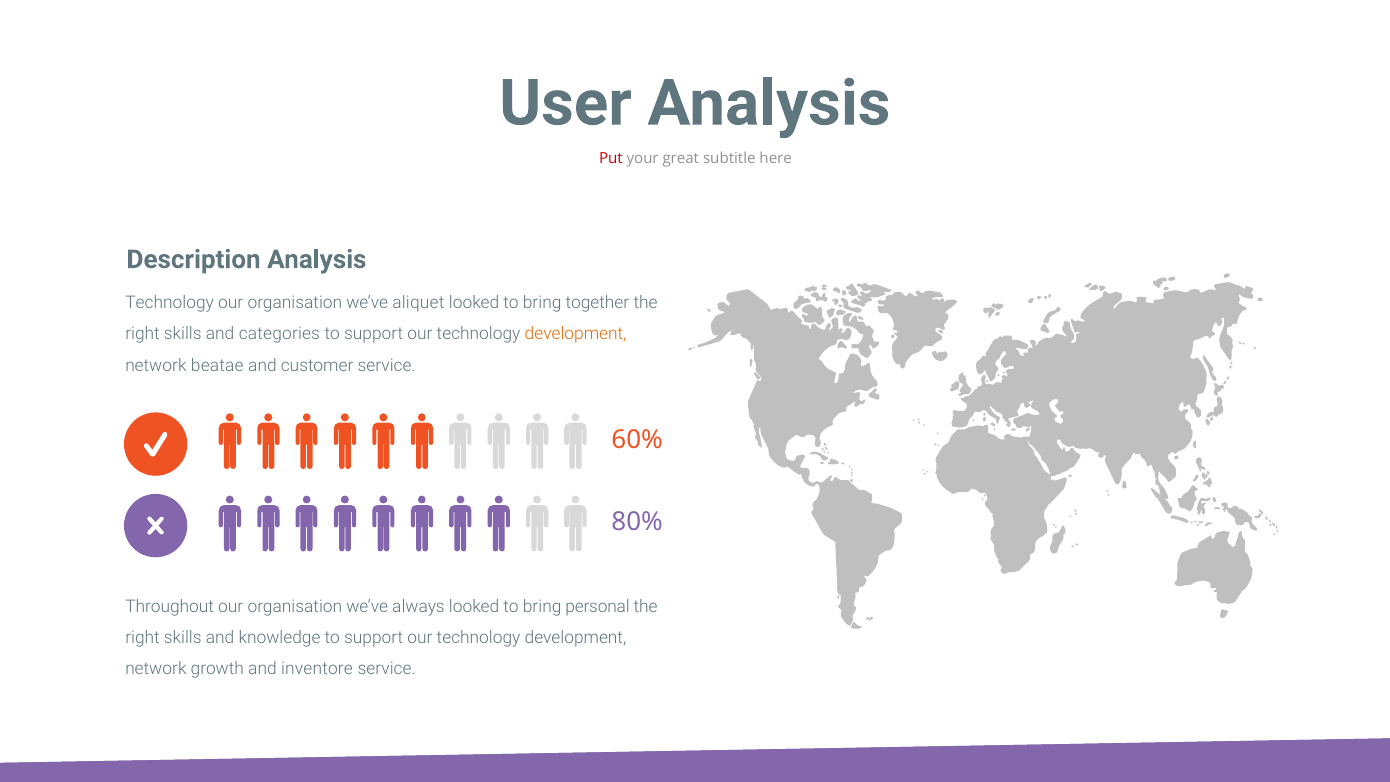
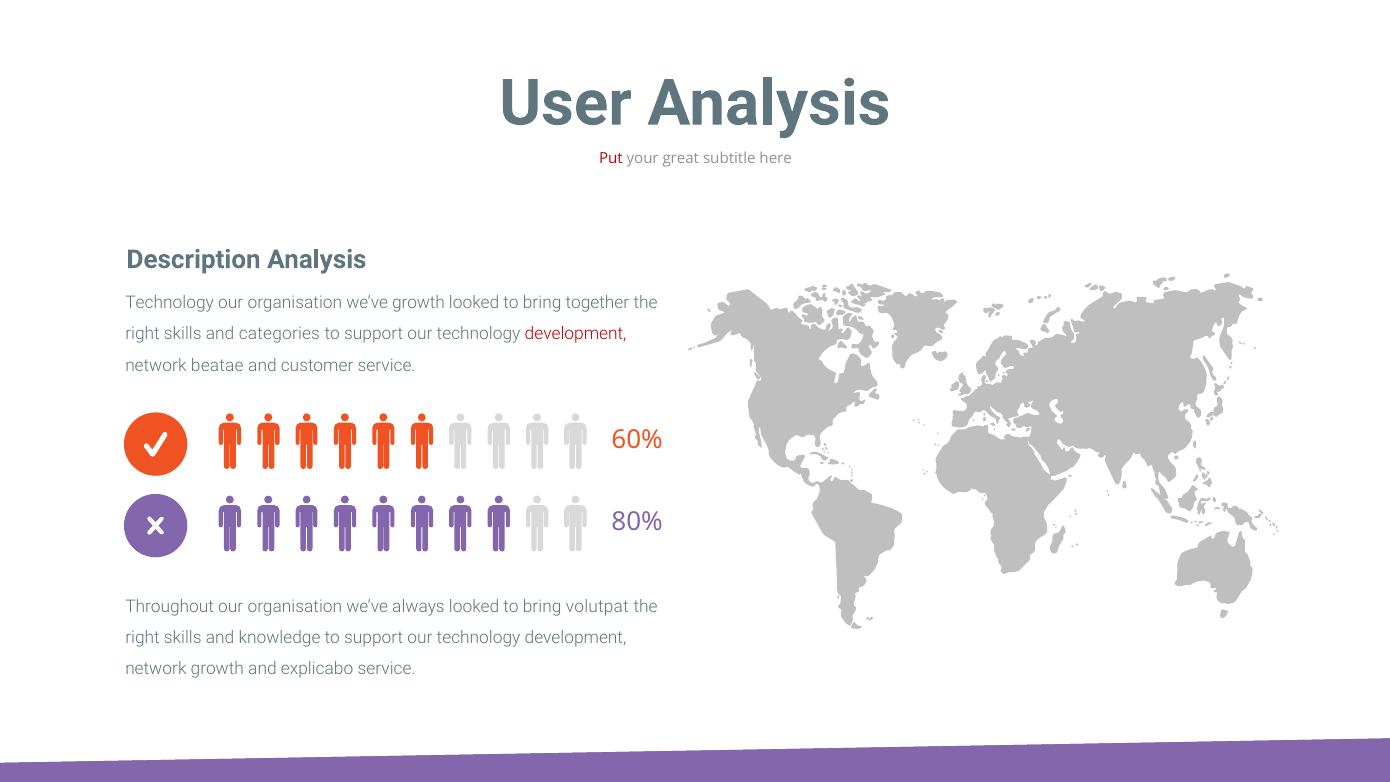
we’ve aliquet: aliquet -> growth (419, 303)
development colour: orange -> red (576, 334)
personal: personal -> volutpat (597, 606)
inventore: inventore -> explicabo (317, 669)
